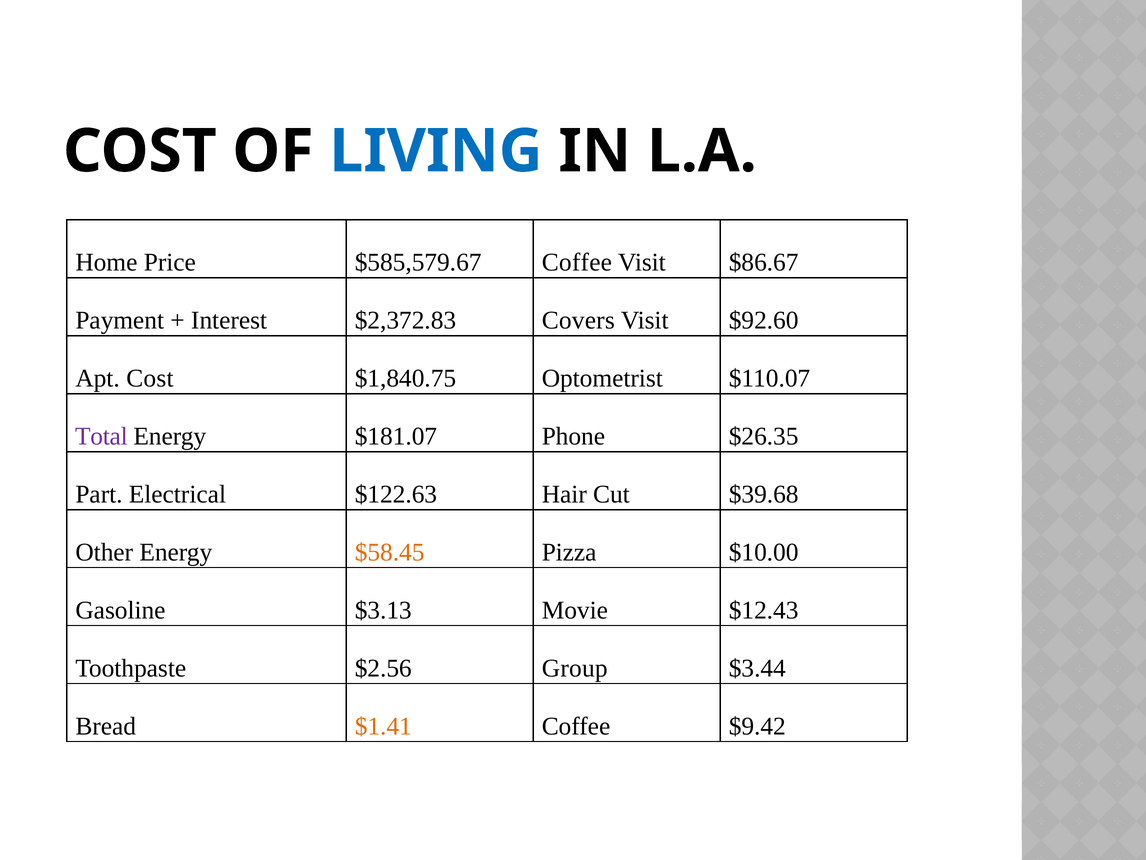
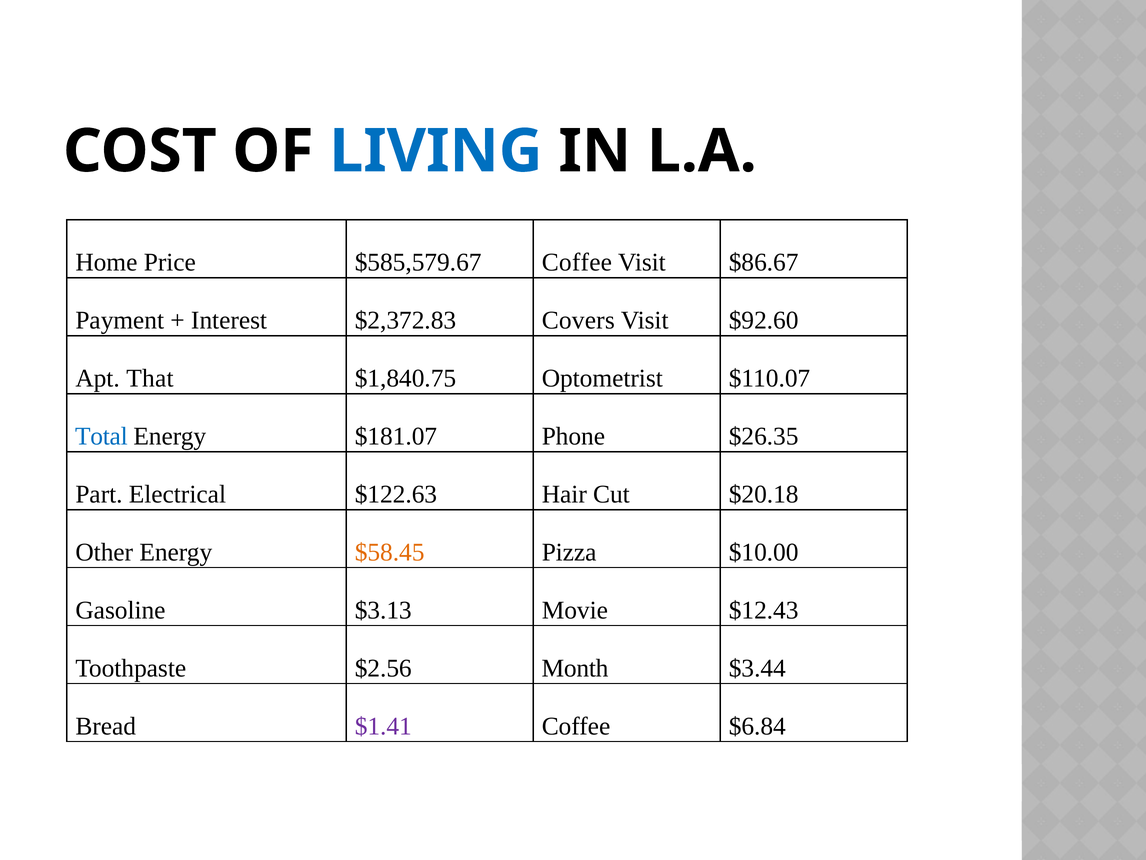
Apt Cost: Cost -> That (150, 378)
Total colour: purple -> blue (101, 436)
$39.68: $39.68 -> $20.18 (764, 494)
Group: Group -> Month (575, 668)
$1.41 colour: orange -> purple (383, 726)
$9.42: $9.42 -> $6.84 (757, 726)
